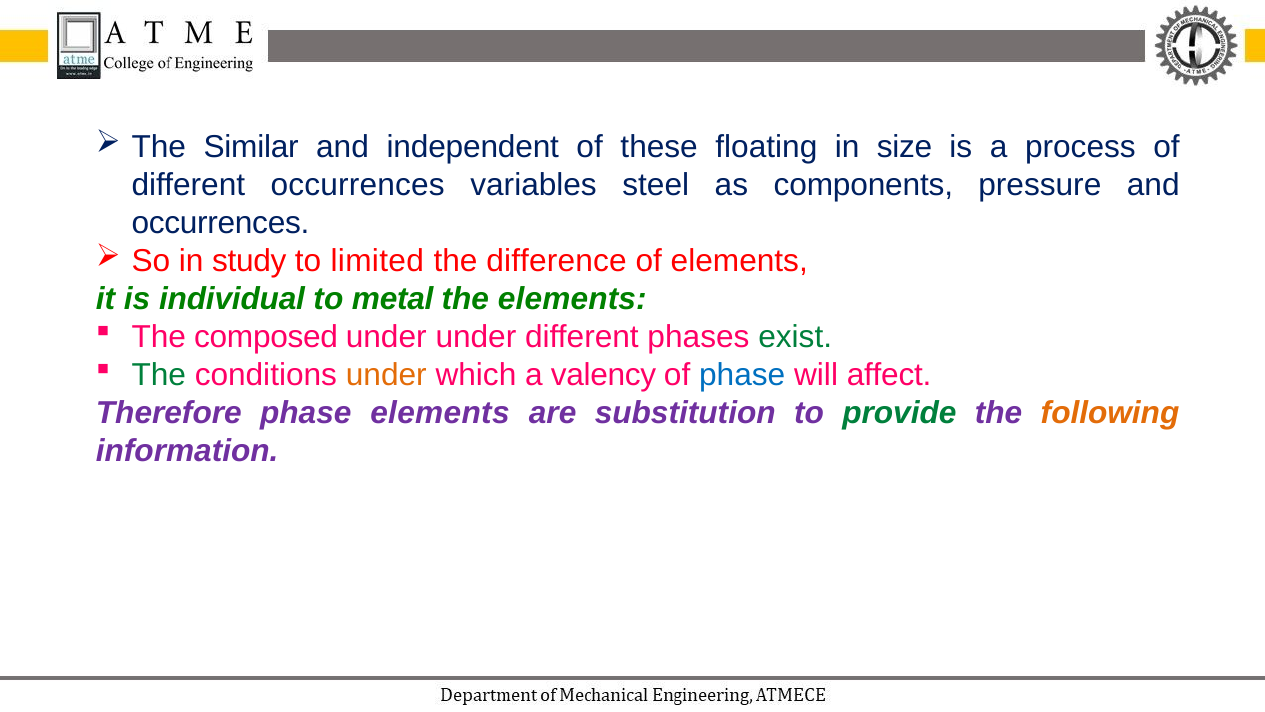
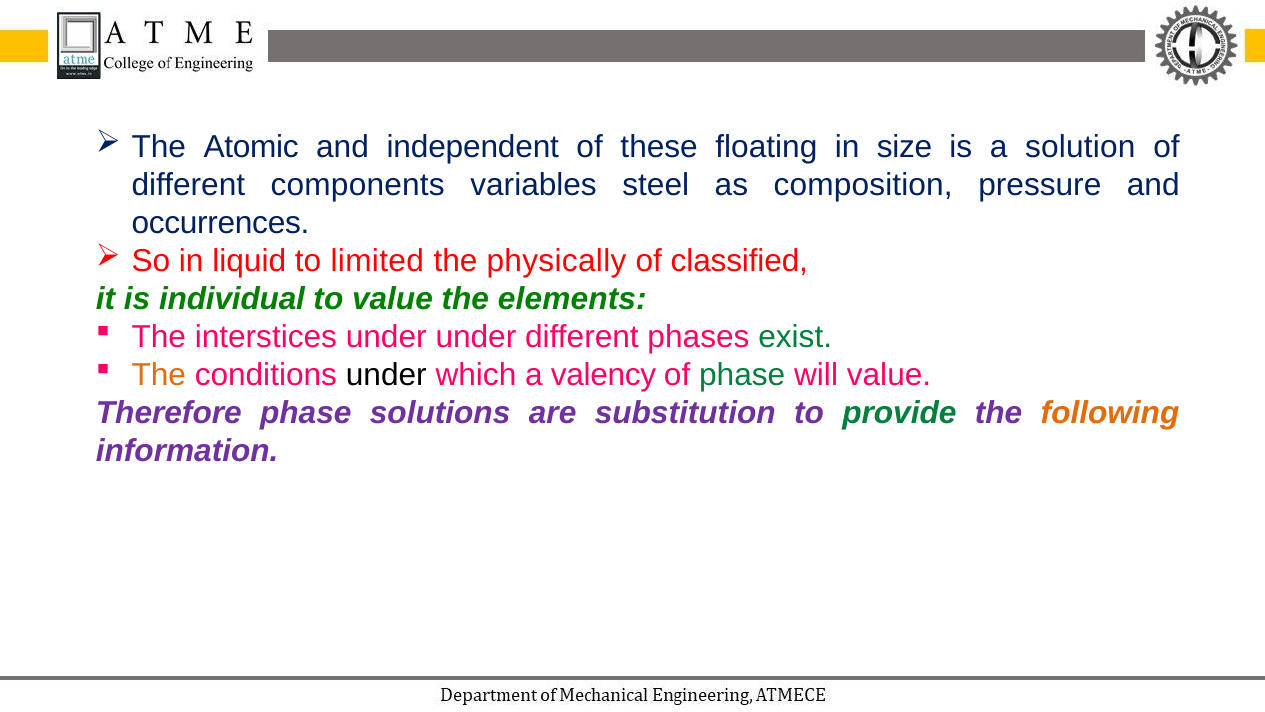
Similar: Similar -> Atomic (251, 147)
process: process -> solution (1080, 147)
different occurrences: occurrences -> components (358, 185)
components: components -> composition (863, 185)
study: study -> liquid (249, 261)
difference: difference -> physically (556, 261)
of elements: elements -> classified (739, 261)
to metal: metal -> value (392, 299)
composed: composed -> interstices (266, 337)
The colour: green -> orange (159, 375)
under colour: orange -> black (386, 375)
phase colour: blue -> green (742, 375)
will affect: affect -> value (889, 375)
phase elements: elements -> solutions (440, 412)
